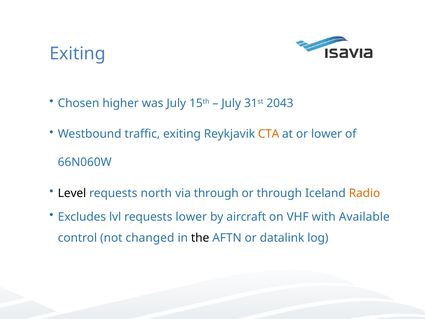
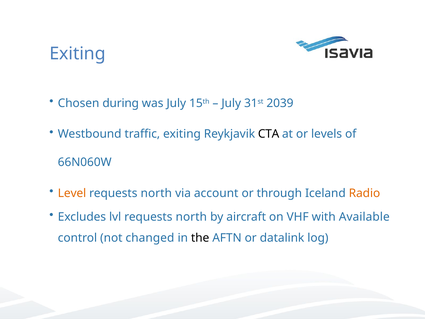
higher: higher -> during (121, 103)
2043: 2043 -> 2039 (280, 103)
CTA colour: orange -> black (269, 134)
or lower: lower -> levels (327, 134)
Level colour: black -> orange (72, 193)
via through: through -> account (216, 193)
lvl requests lower: lower -> north (191, 217)
